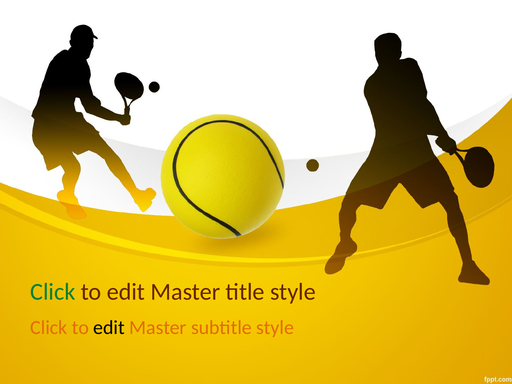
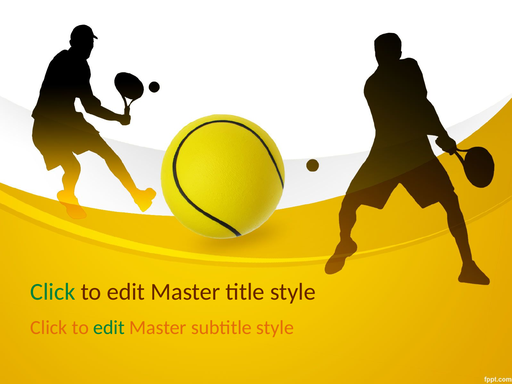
edit colour: black -> green (109, 328)
